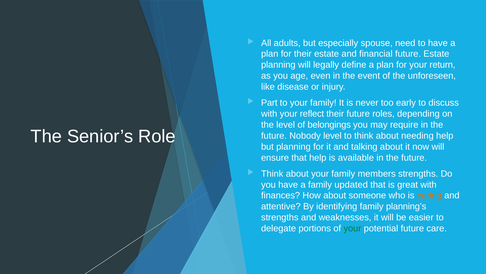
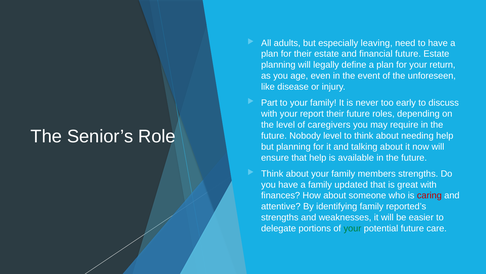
spouse: spouse -> leaving (377, 43)
reflect: reflect -> report (312, 114)
belongings: belongings -> caregivers (329, 125)
caring colour: orange -> red (429, 195)
planning’s: planning’s -> reported’s (406, 206)
